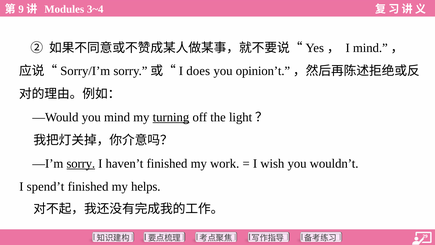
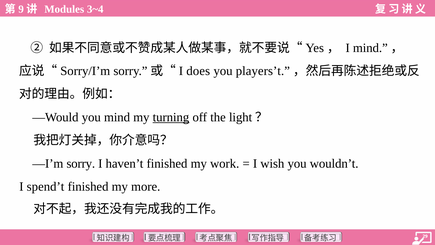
opinion’t: opinion’t -> players’t (263, 71)
sorry underline: present -> none (81, 163)
helps: helps -> more (146, 186)
